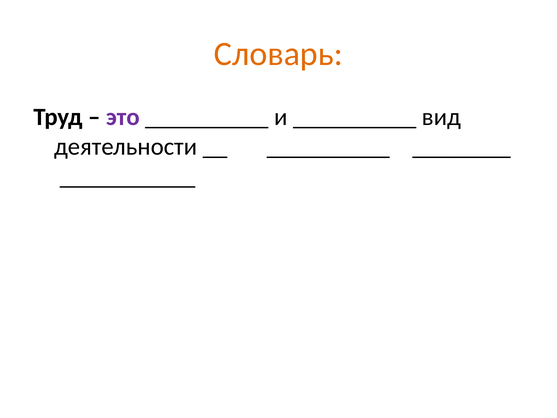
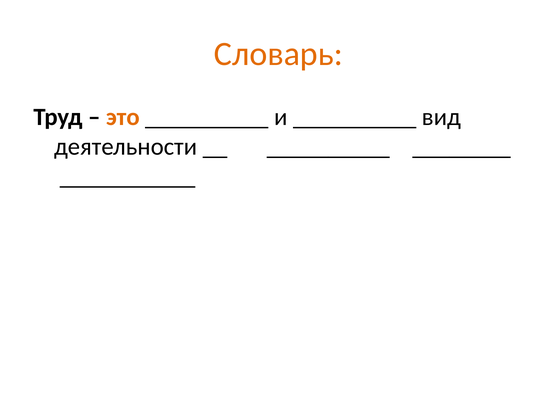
это colour: purple -> orange (123, 117)
